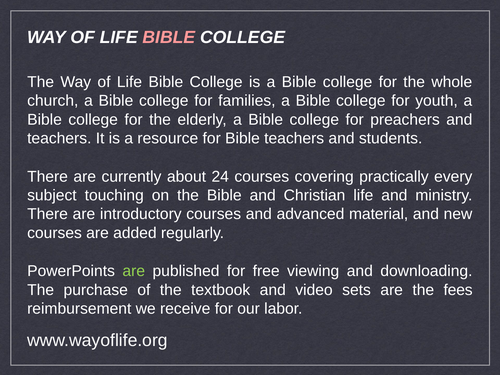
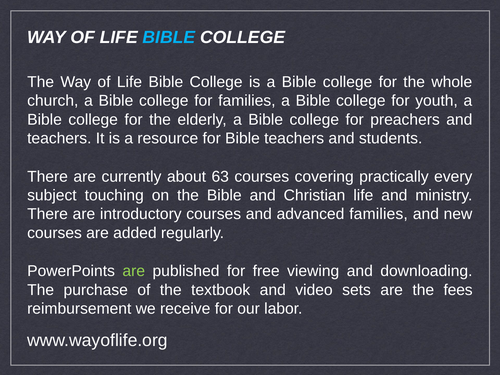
BIBLE colour: pink -> light blue (169, 37)
24: 24 -> 63 (220, 177)
advanced material: material -> families (379, 214)
